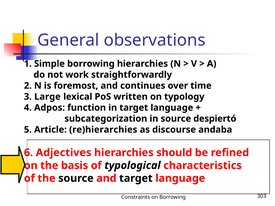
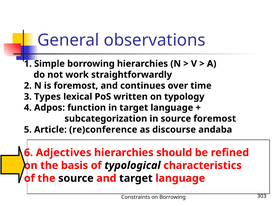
Large: Large -> Types (47, 97)
source despiertó: despiertó -> foremost (215, 119)
re)hierarchies: re)hierarchies -> re)conference (103, 130)
